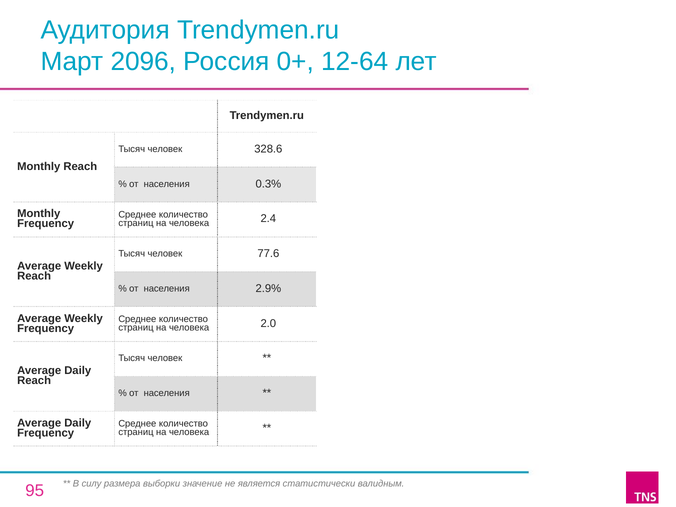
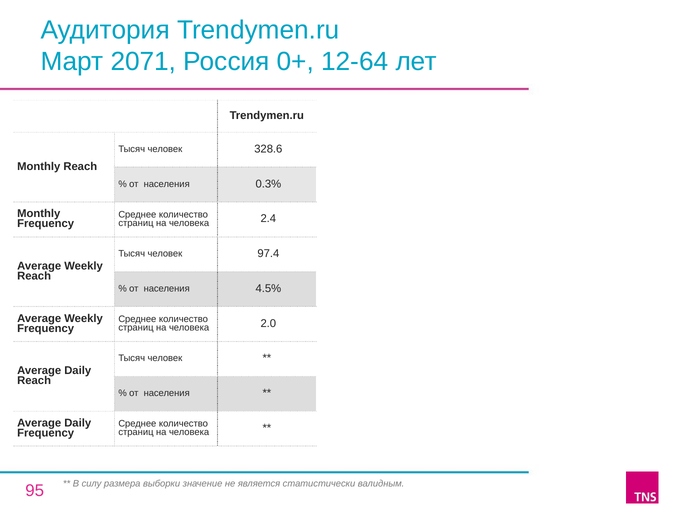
2096: 2096 -> 2071 (143, 62)
77.6: 77.6 -> 97.4 (268, 254)
2.9%: 2.9% -> 4.5% (268, 288)
